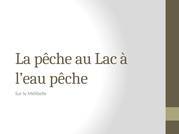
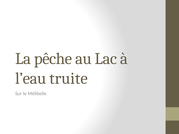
l’eau pêche: pêche -> truite (69, 78)
